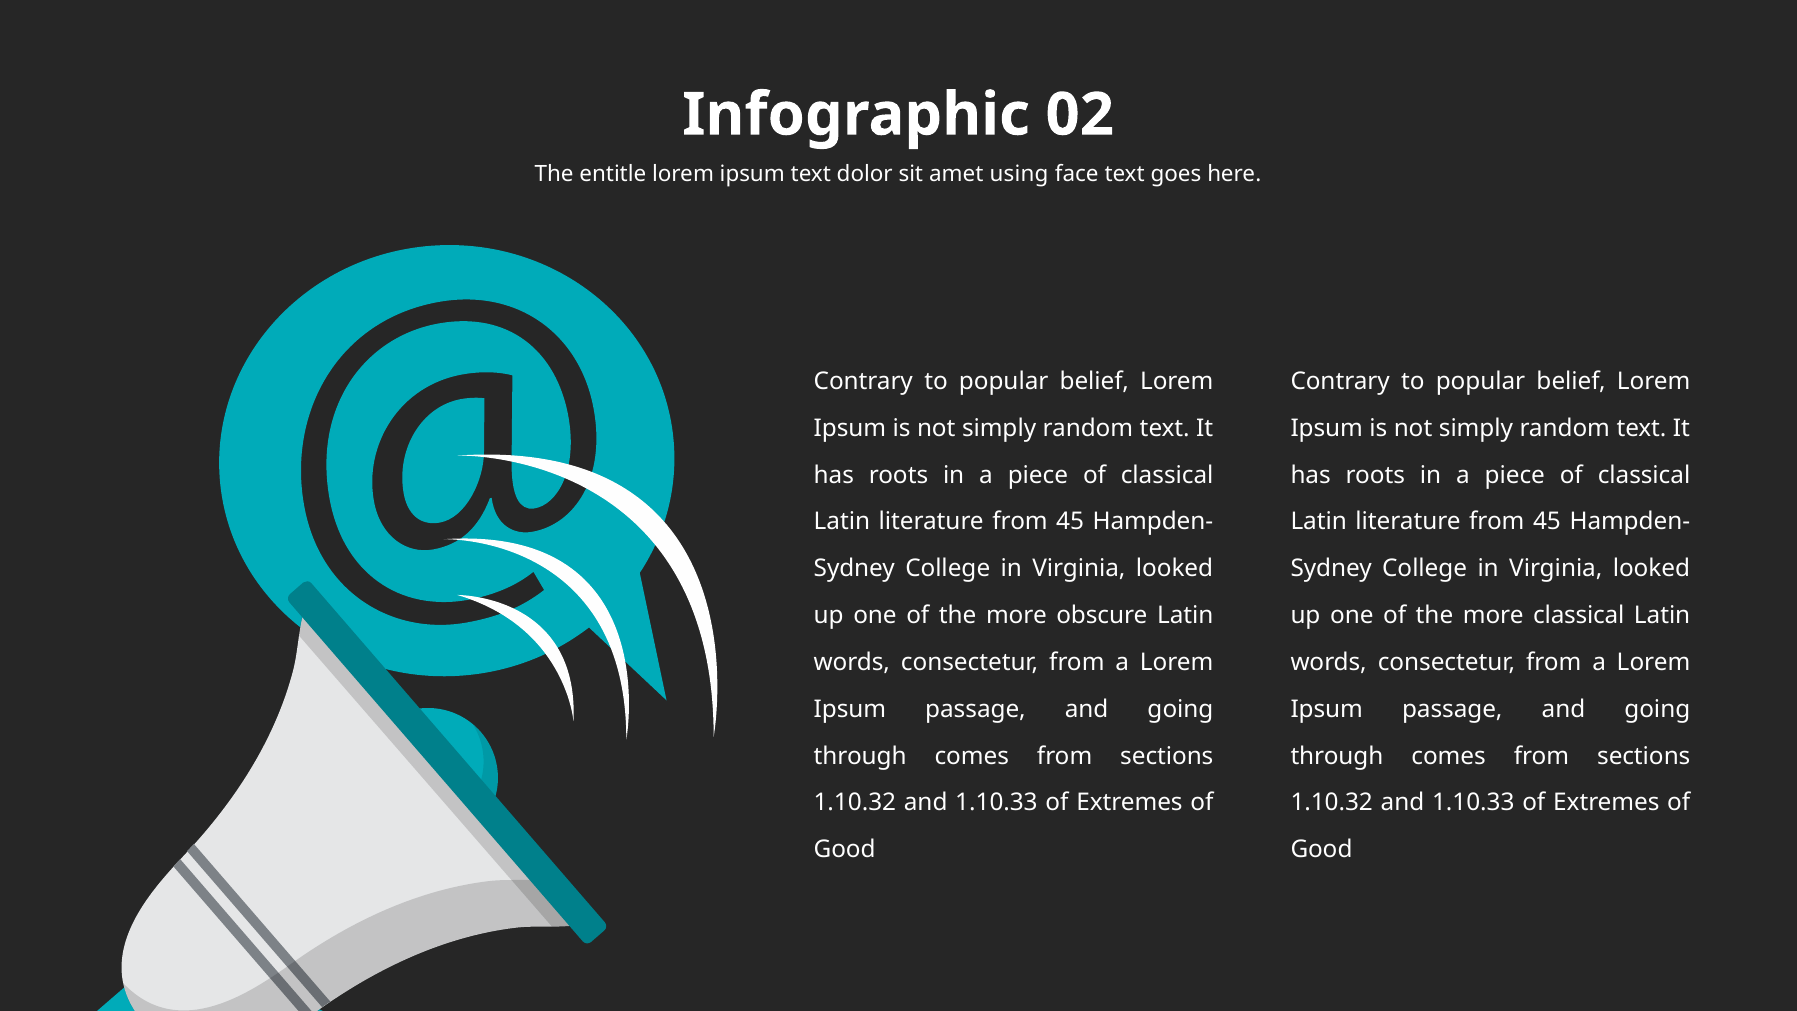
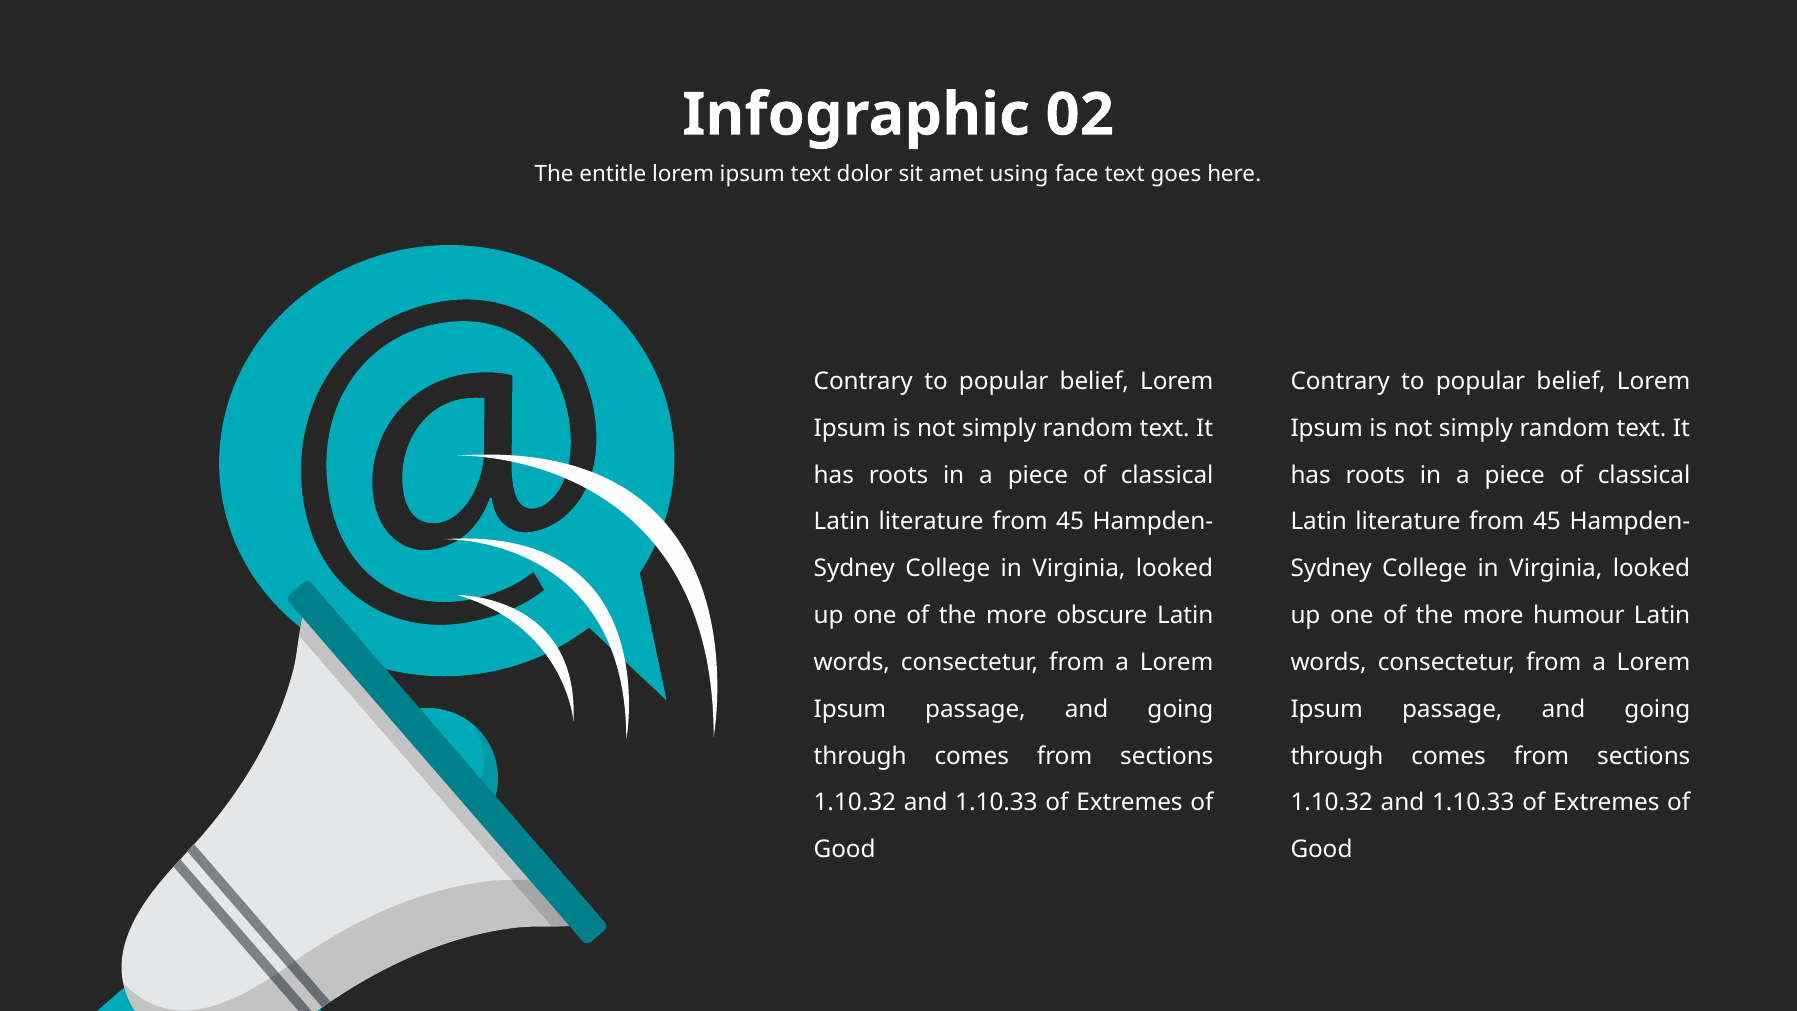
more classical: classical -> humour (1579, 615)
